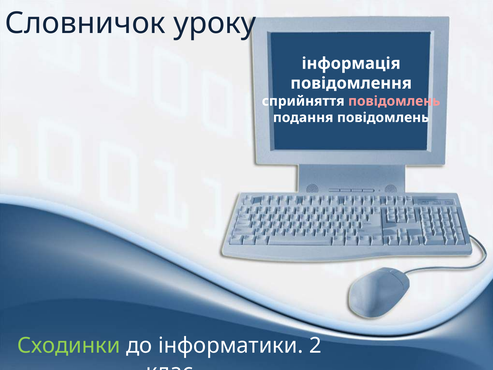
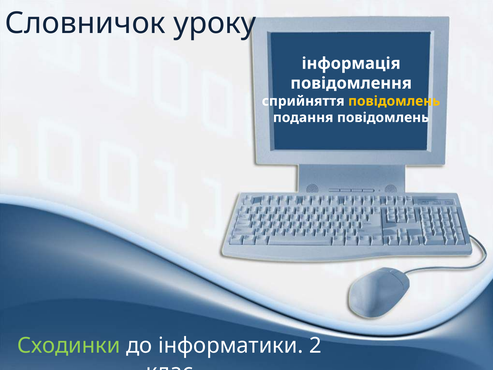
повідомлень colour: pink -> yellow (394, 101)
